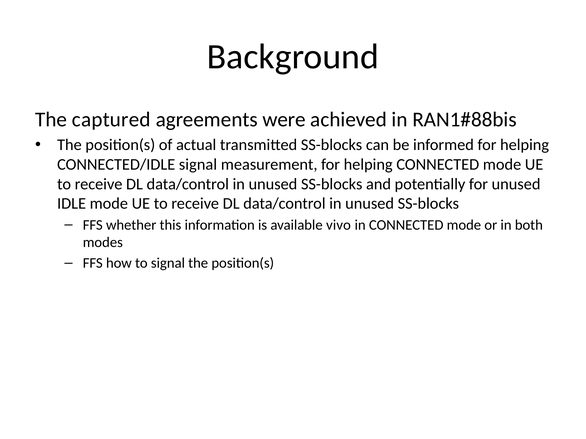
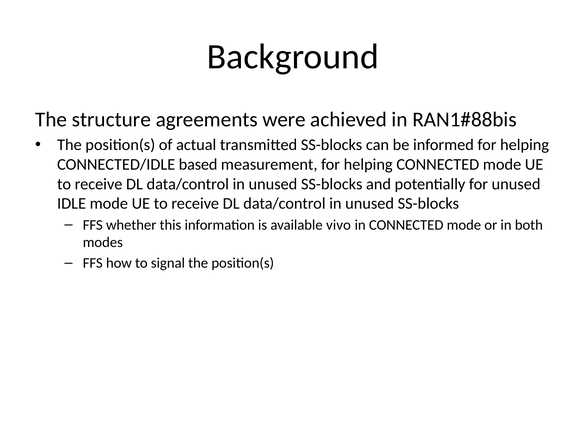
captured: captured -> structure (111, 120)
CONNECTED/IDLE signal: signal -> based (198, 165)
